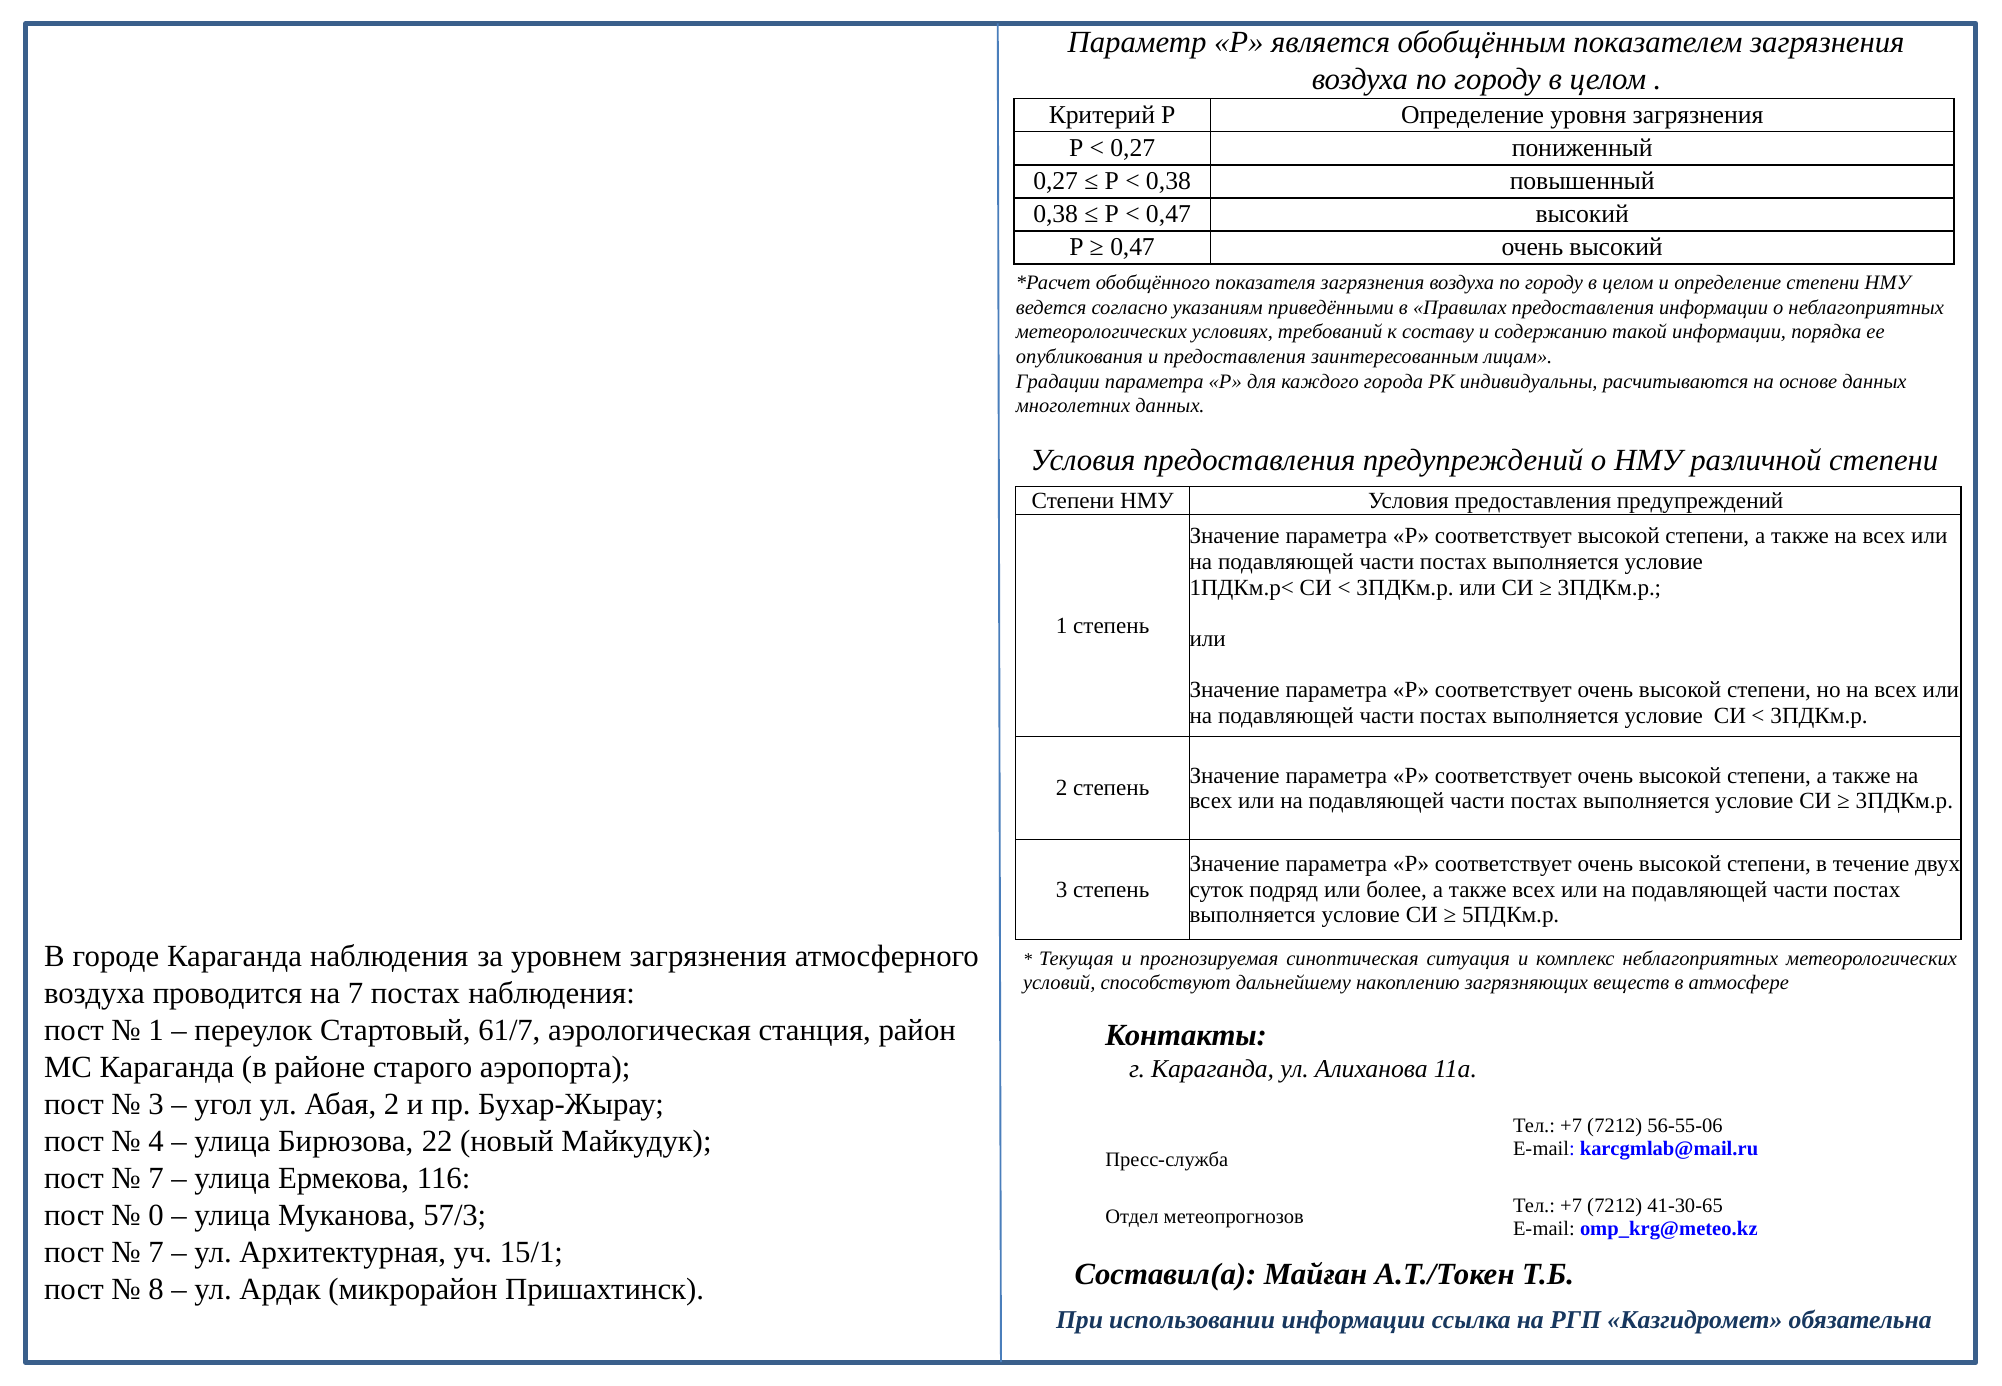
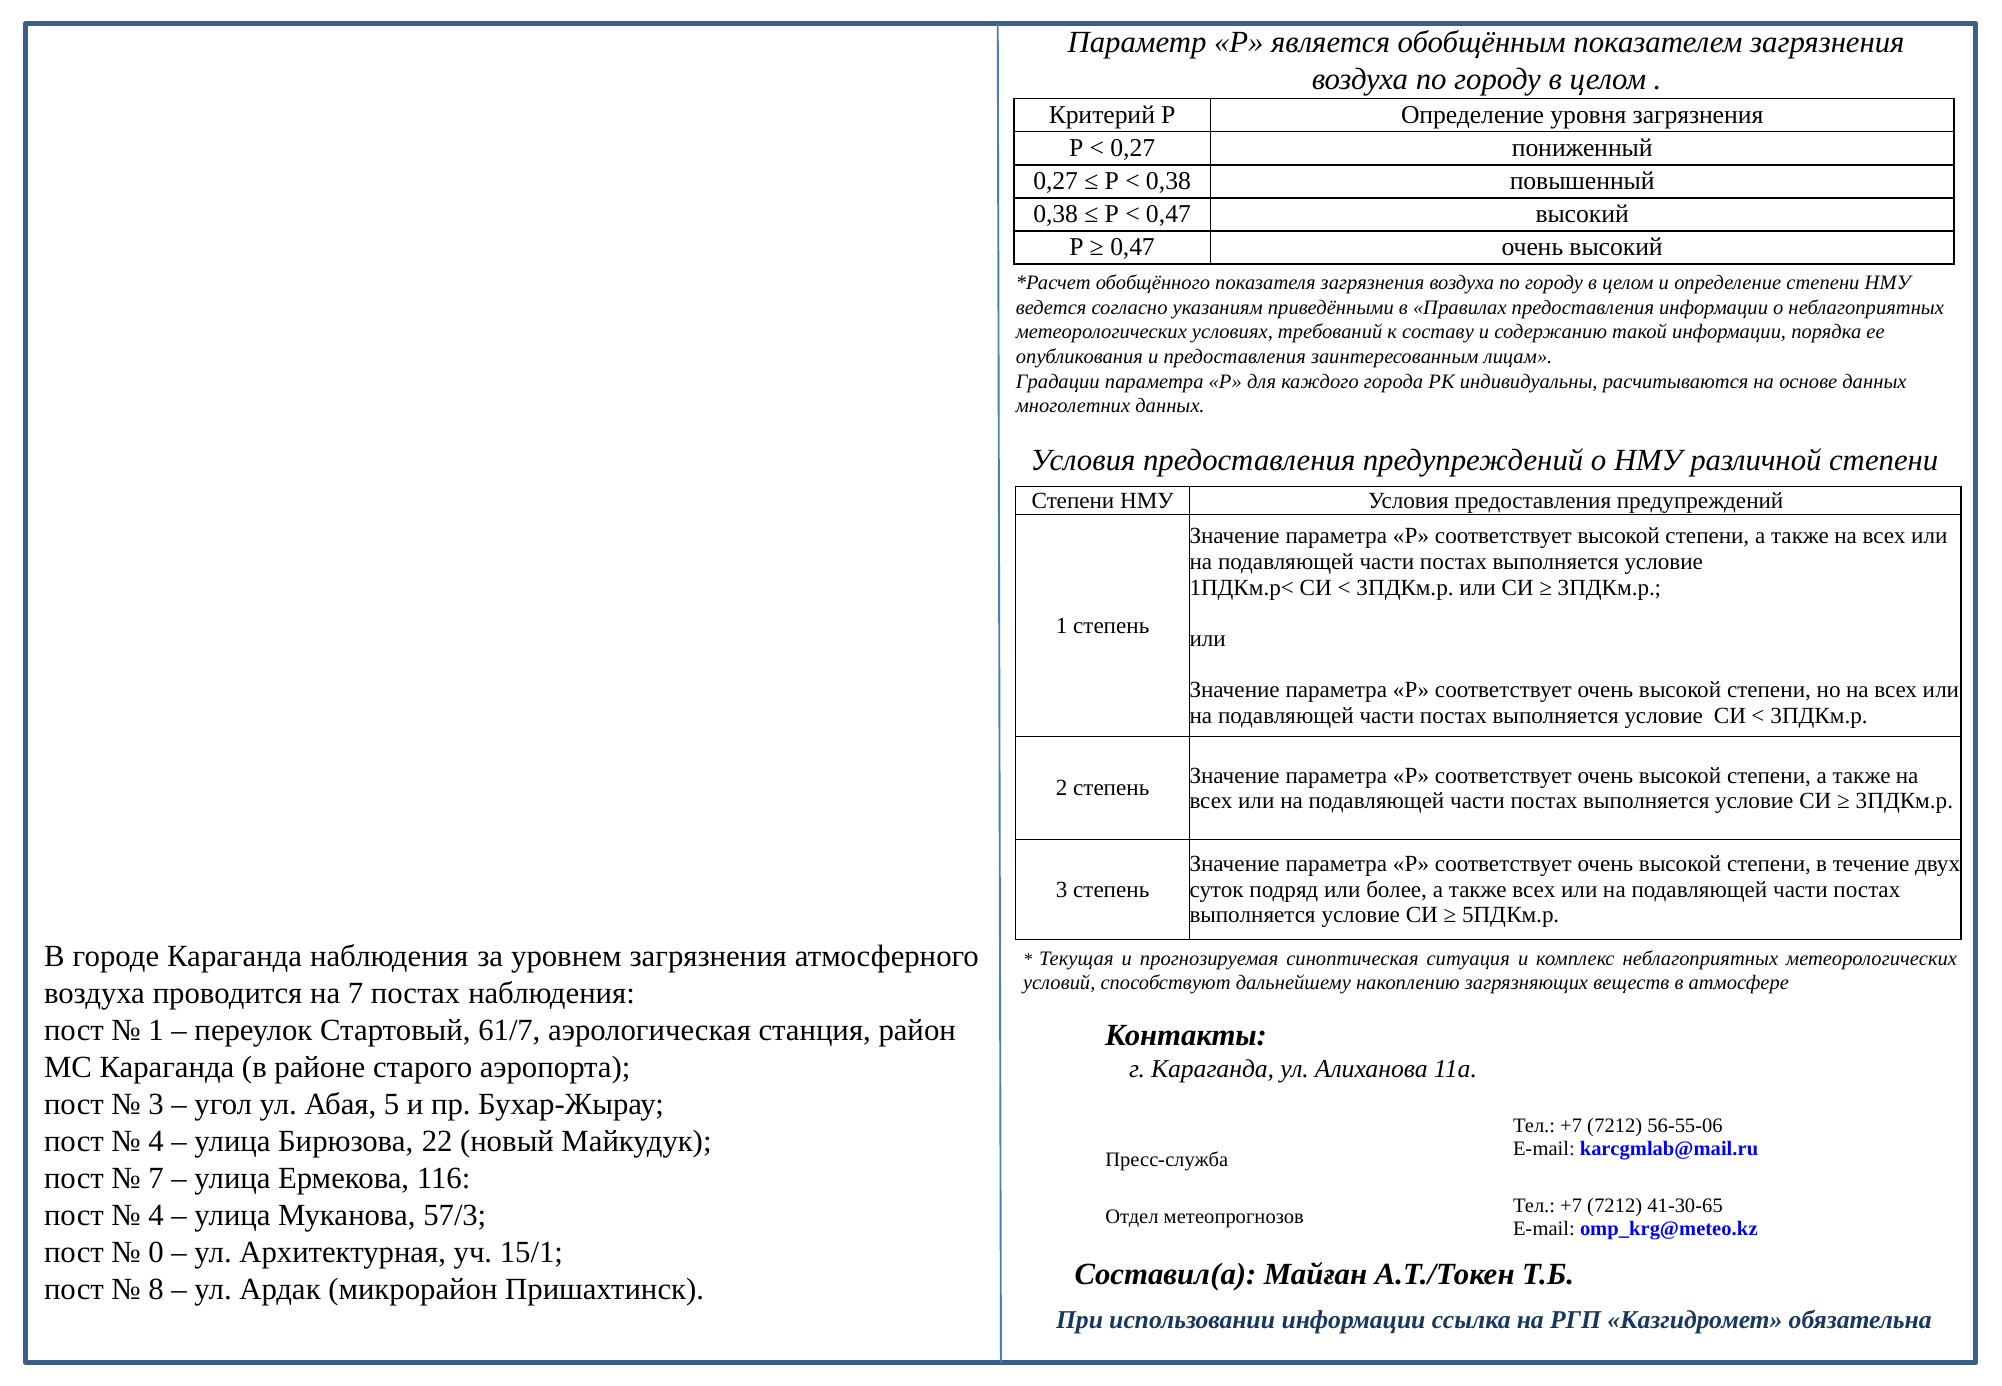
Абая 2: 2 -> 5 (392, 1105)
0: 0 -> 4 (156, 1215)
7: 7 -> 0 (156, 1252)
